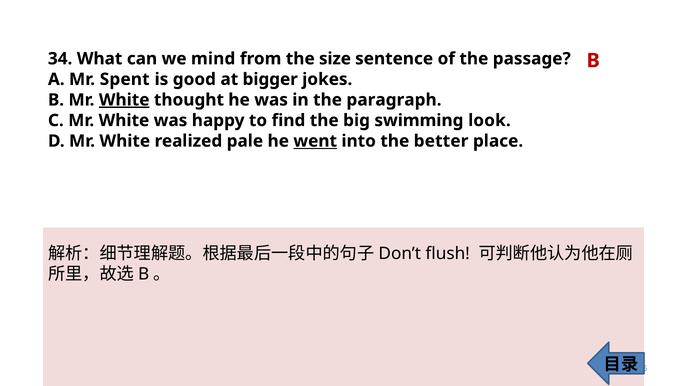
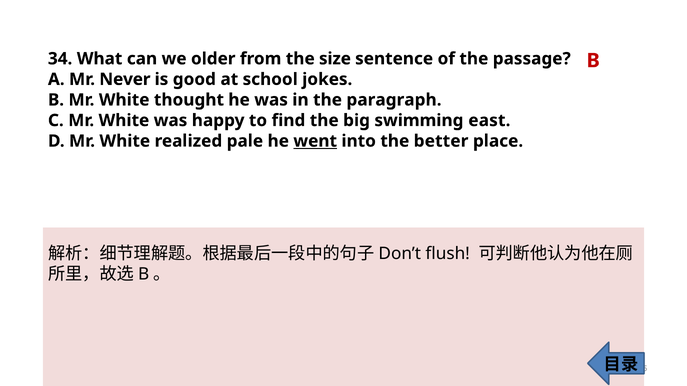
mind: mind -> older (213, 59)
Spent: Spent -> Never (125, 79)
bigger: bigger -> school (270, 79)
White underline: present -> none (124, 100)
look: look -> east (489, 121)
